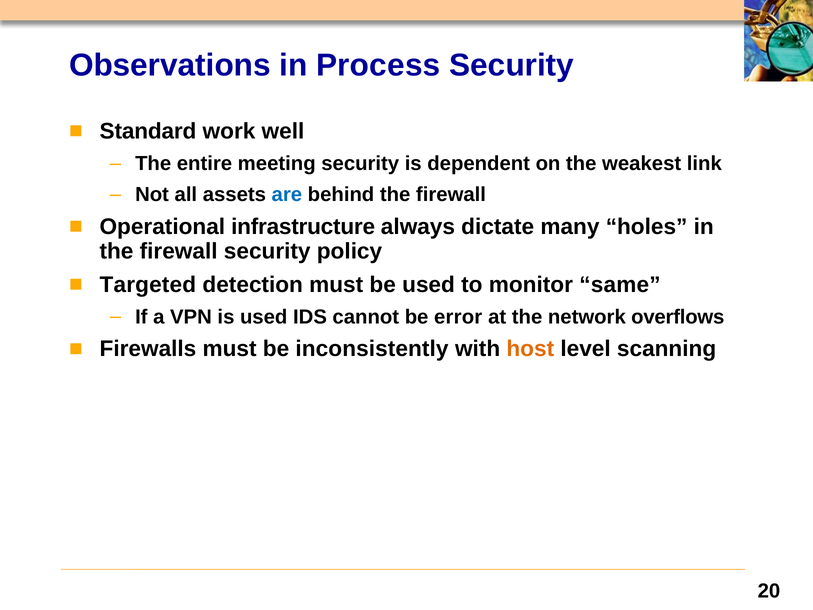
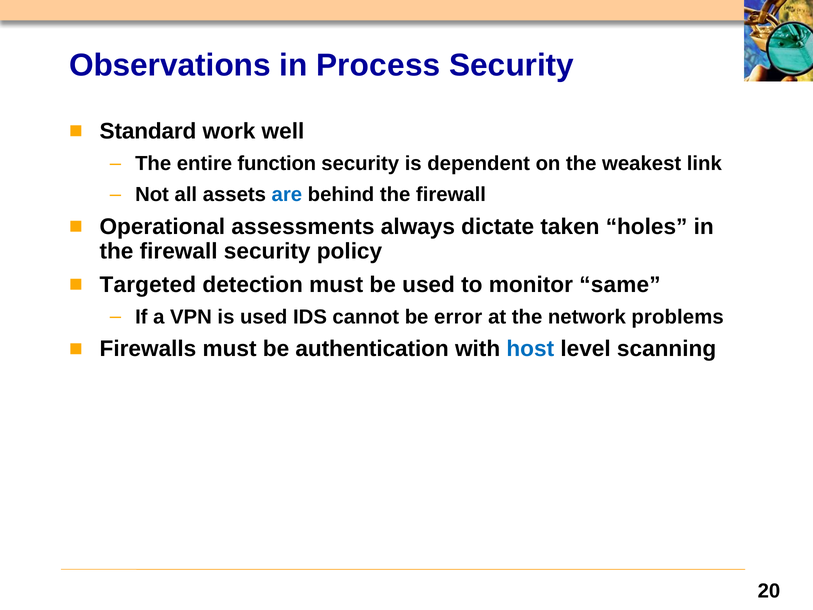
meeting: meeting -> function (277, 164)
infrastructure: infrastructure -> assessments (303, 227)
many: many -> taken (570, 227)
overflows: overflows -> problems (678, 317)
inconsistently: inconsistently -> authentication (372, 349)
host colour: orange -> blue (530, 349)
